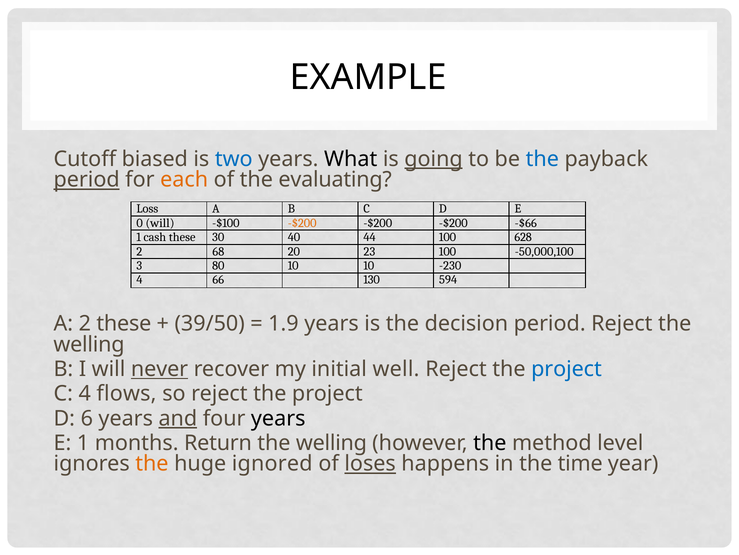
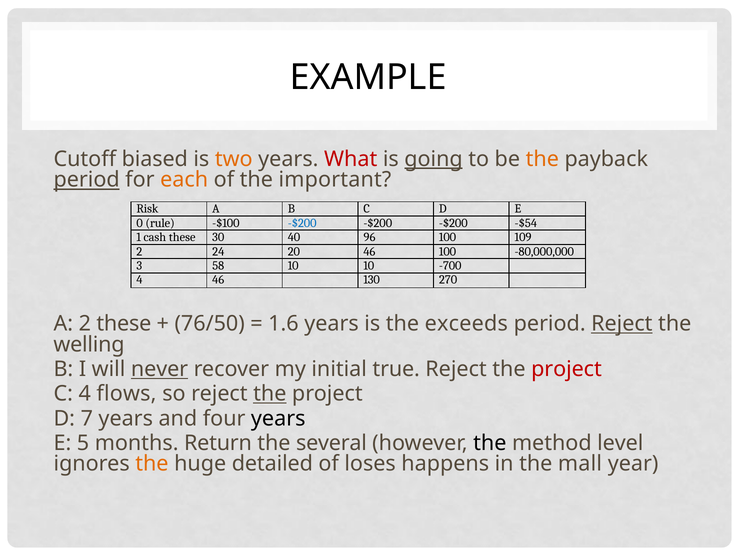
two colour: blue -> orange (234, 159)
What colour: black -> red (351, 159)
the colour: blue -> orange (542, 159)
evaluating: evaluating -> important (335, 180)
Loss: Loss -> Risk (147, 209)
0 will: will -> rule (160, 223)
-$200 colour: orange -> blue (302, 223)
-$66: -$66 -> -$54 (526, 223)
44: 44 -> 96 (370, 237)
628: 628 -> 109 (523, 237)
68: 68 -> 24 (218, 251)
20 23: 23 -> 46 (369, 251)
-50,000,100: -50,000,100 -> -80,000,000 (544, 251)
80: 80 -> 58 (218, 265)
-230: -230 -> -700 (450, 265)
4 66: 66 -> 46 (218, 279)
594: 594 -> 270 (448, 279)
39/50: 39/50 -> 76/50 (210, 323)
1.9: 1.9 -> 1.6 (283, 323)
decision: decision -> exceeds (466, 323)
Reject underline: none -> present (622, 323)
well: well -> true (396, 369)
project colour: blue -> red (566, 369)
the underline: none -> present (270, 393)
6: 6 -> 7 (87, 418)
and underline: present -> none (178, 418)
E 1: 1 -> 5 (83, 443)
welling: welling -> several (331, 443)
ignored: ignored -> detailed (272, 463)
loses underline: present -> none (370, 463)
time: time -> mall (580, 463)
